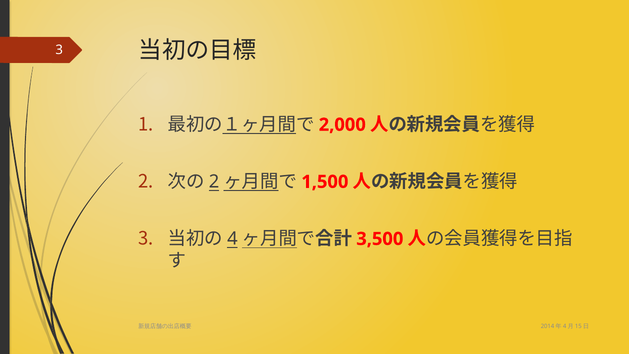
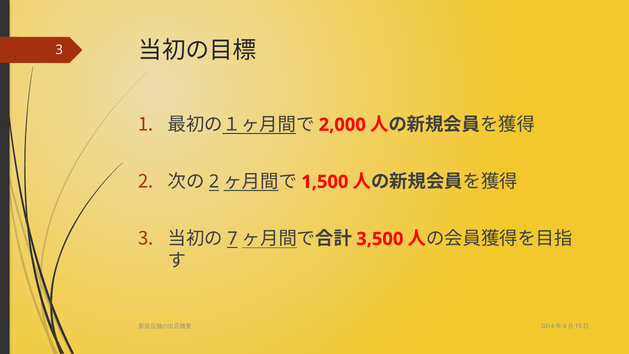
4: 4 -> 7 (232, 239)
